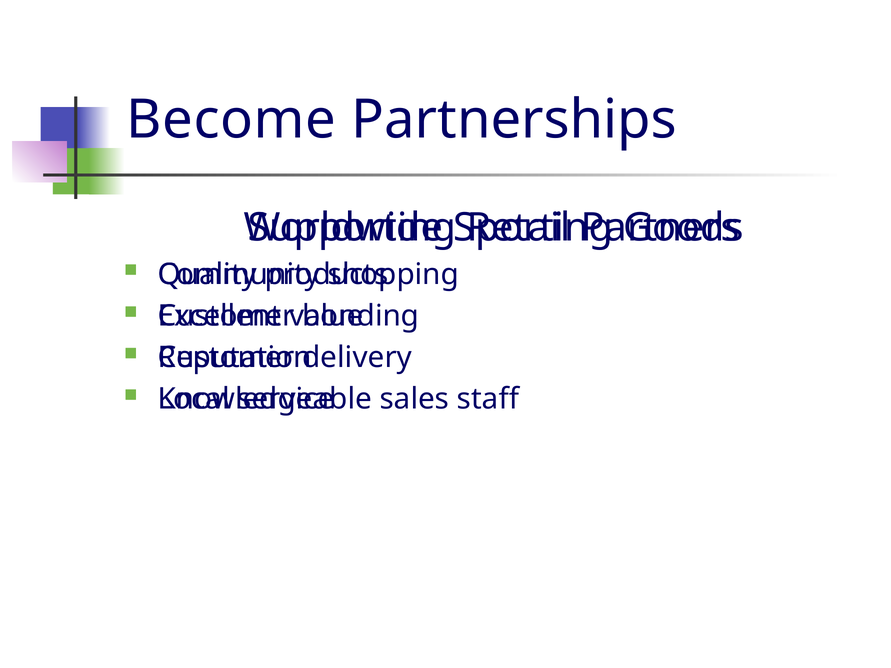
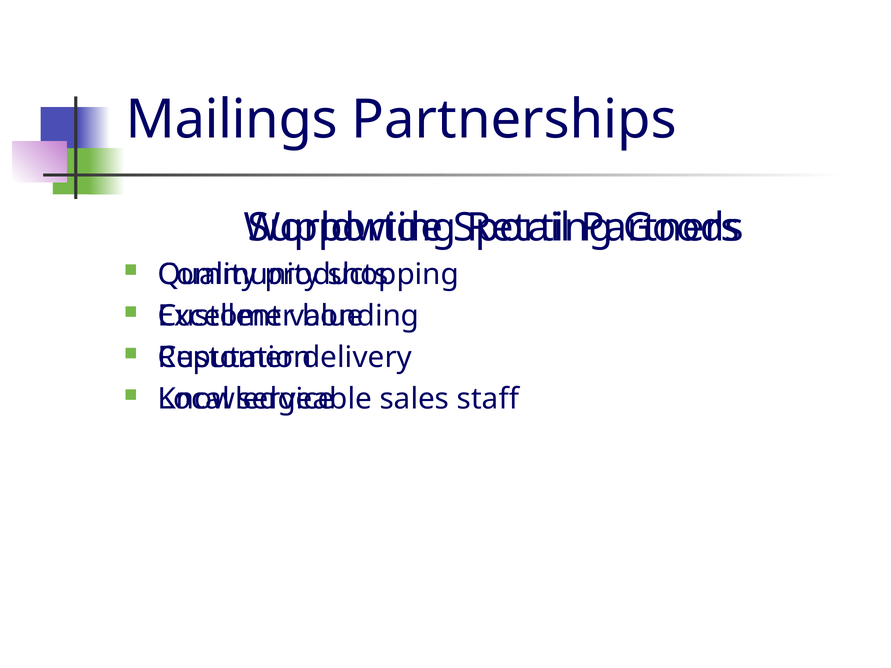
Become: Become -> Mailings (232, 120)
